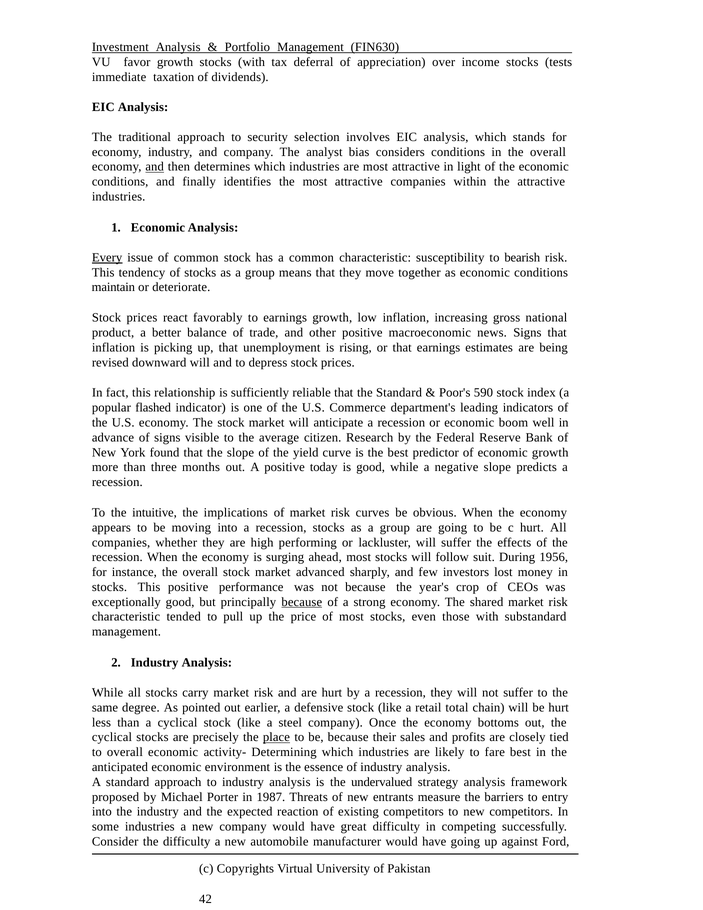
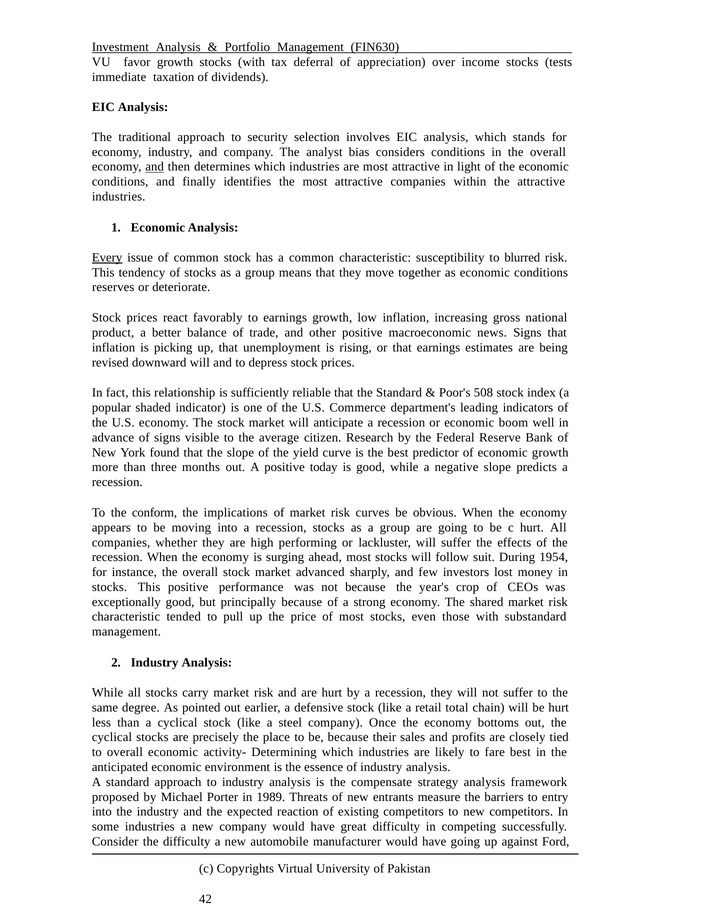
bearish: bearish -> blurred (522, 257)
maintain: maintain -> reserves (113, 287)
590: 590 -> 508 (483, 393)
flashed: flashed -> shaded (153, 408)
intuitive: intuitive -> conform (155, 512)
1956: 1956 -> 1954 (554, 557)
because underline: present -> none (302, 602)
place underline: present -> none (276, 737)
undervalued: undervalued -> compensate (382, 782)
1987: 1987 -> 1989 (271, 797)
